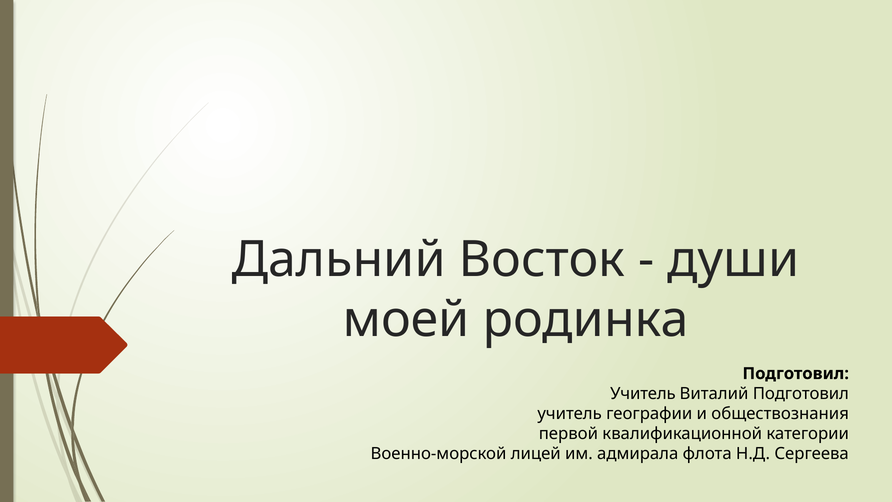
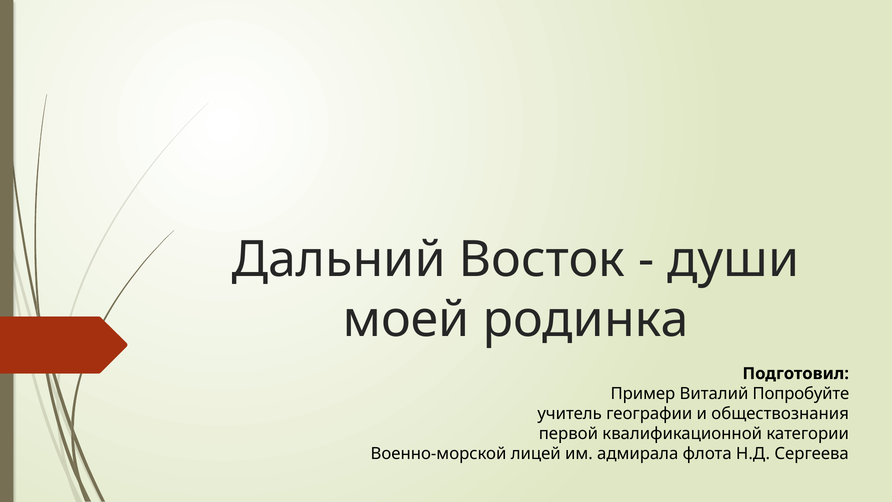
Учитель: Учитель -> Пример (643, 393)
Виталий Подготовил: Подготовил -> Попробуйте (801, 393)
